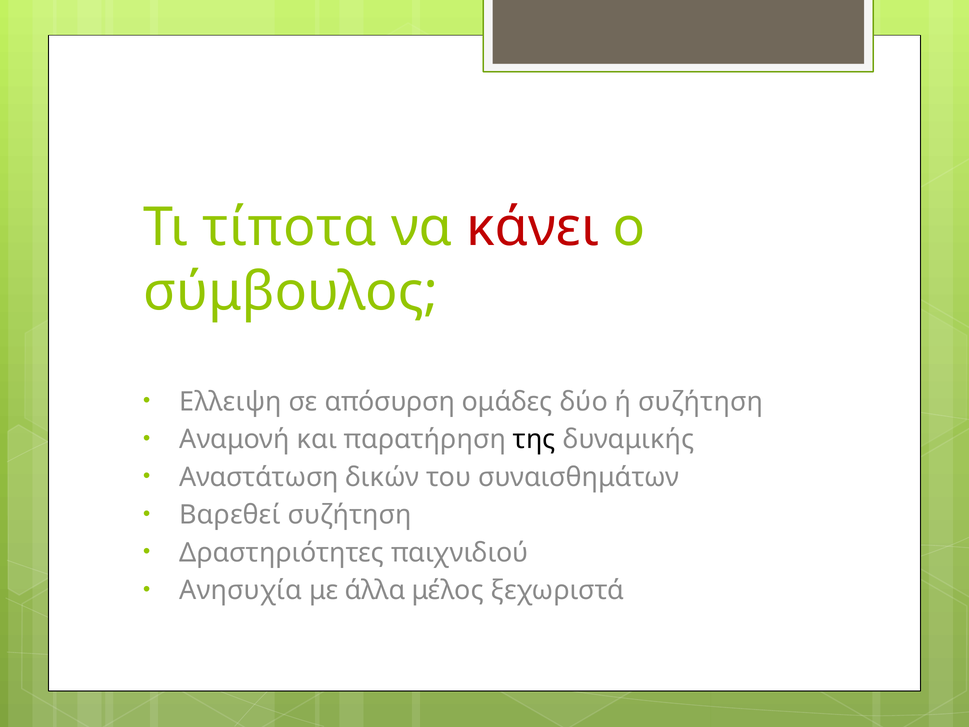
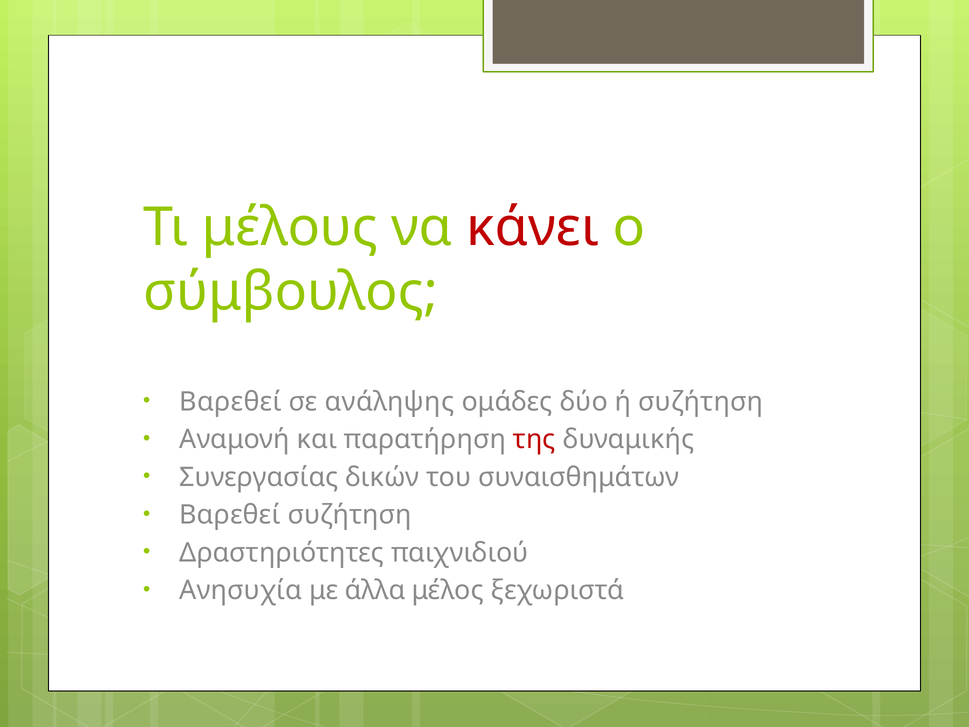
τίποτα: τίποτα -> μέλους (290, 227)
Ελλειψη: Ελλειψη -> Βαρεθεί (231, 402)
απόσυρση: απόσυρση -> ανάληψης (390, 402)
της colour: black -> red (534, 439)
Αναστάτωση: Αναστάτωση -> Συνεργασίας (259, 477)
